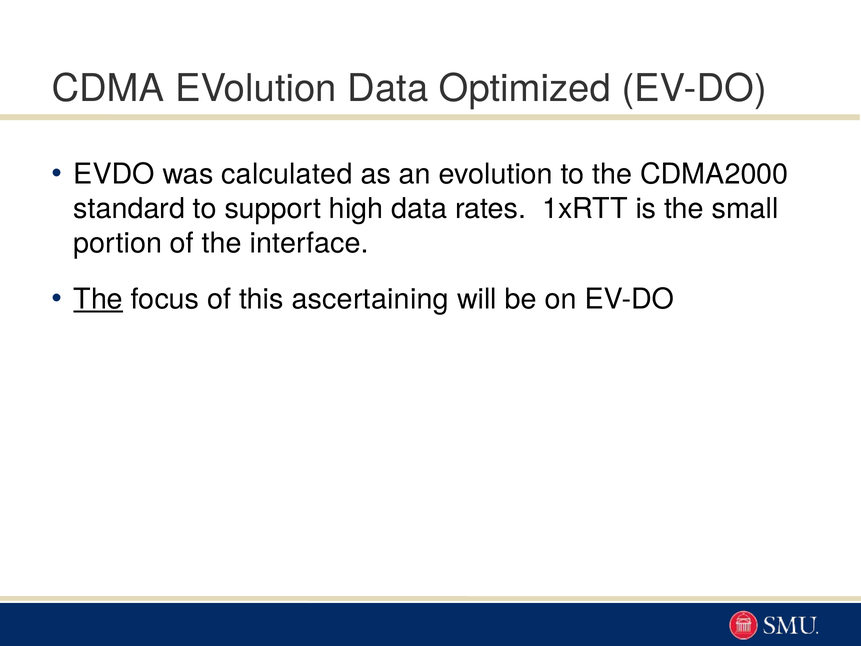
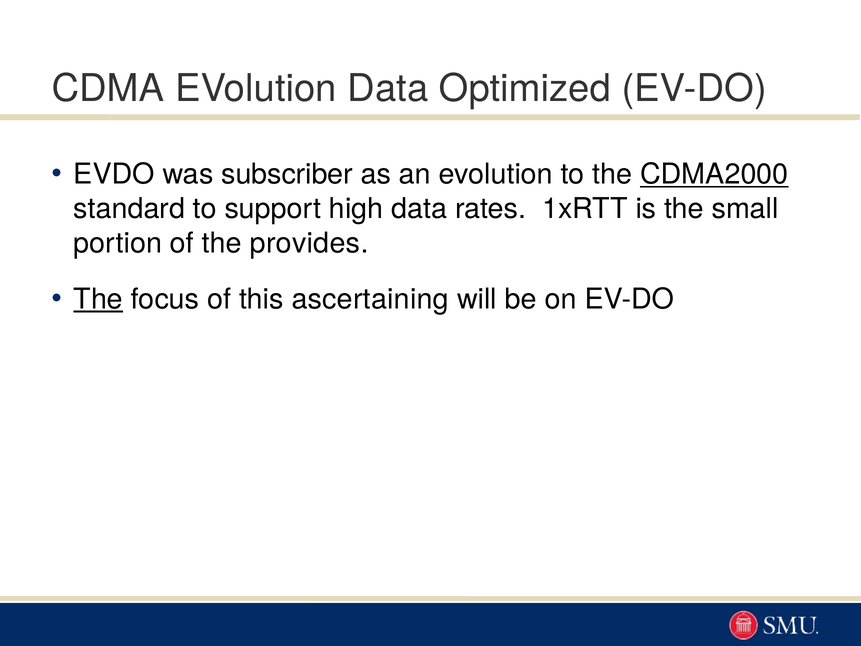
calculated: calculated -> subscriber (287, 174)
CDMA2000 underline: none -> present (714, 174)
interface: interface -> provides (309, 243)
